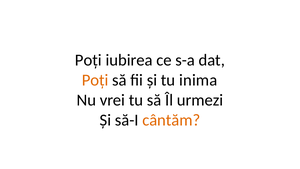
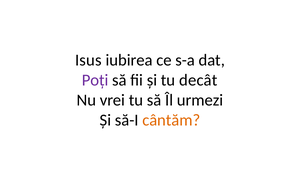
Poți: Poți -> Isus (88, 60)
Poți colour: orange -> purple (95, 80)
inima: inima -> decât (198, 80)
